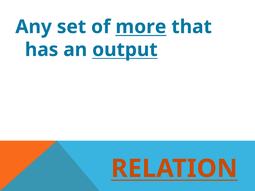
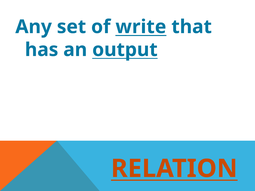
more: more -> write (141, 27)
